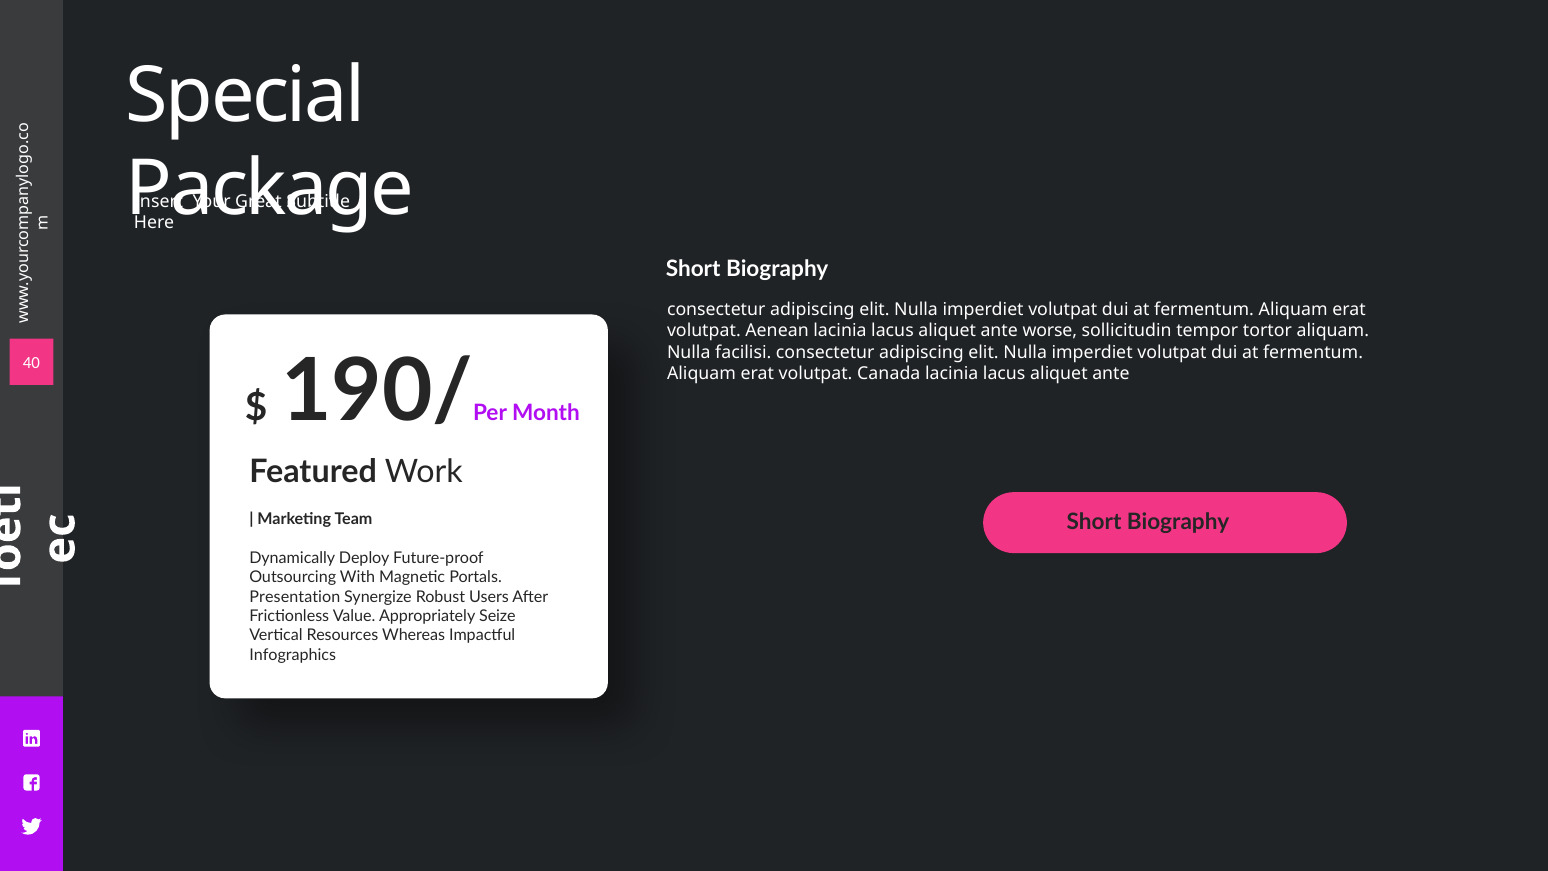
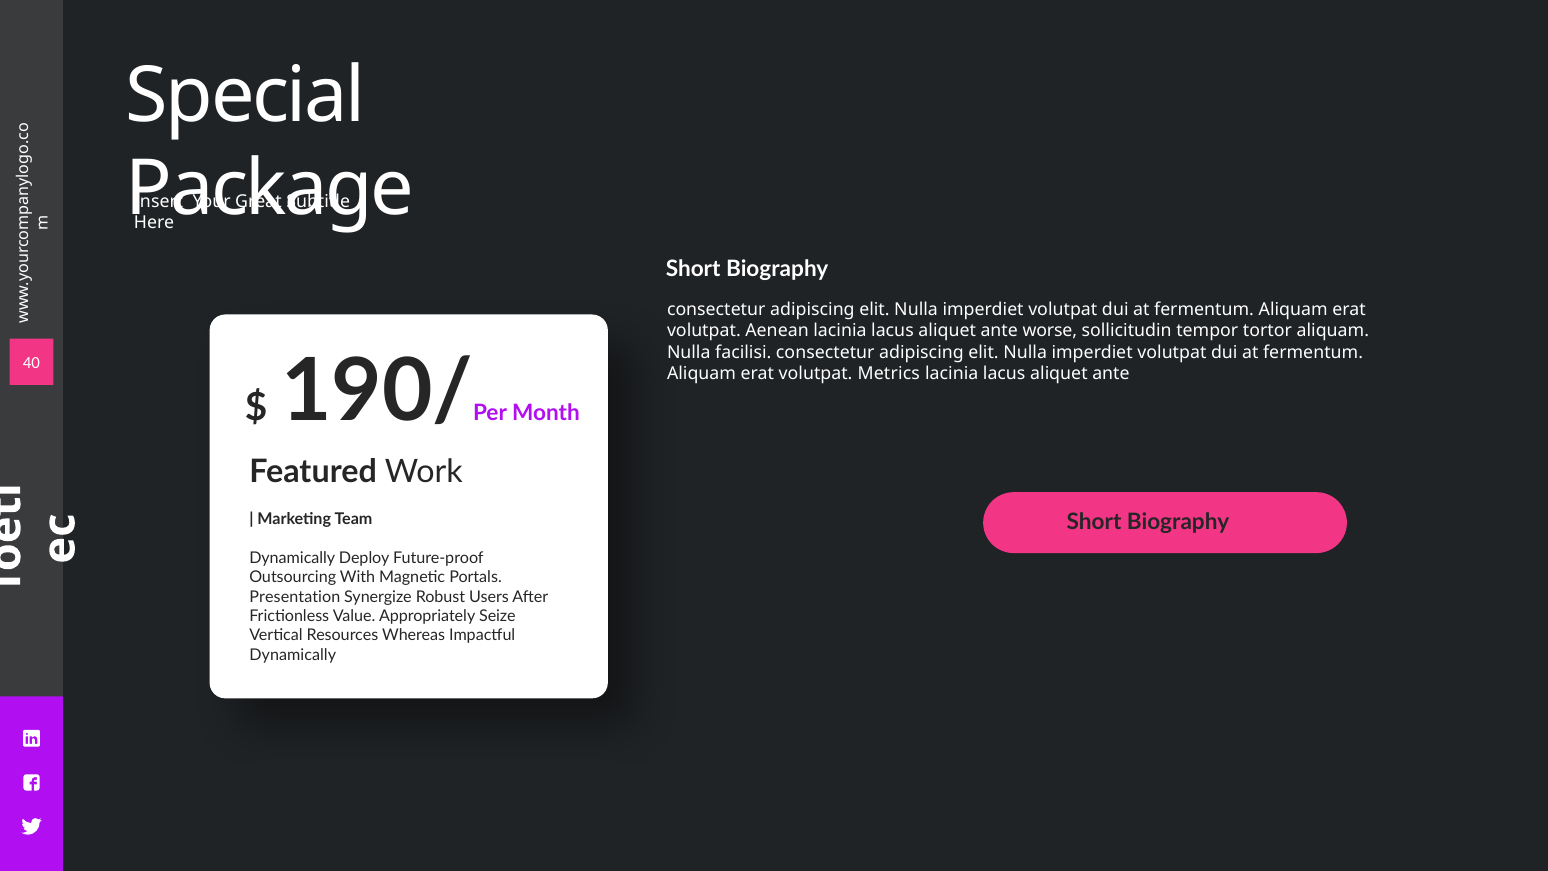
Canada: Canada -> Metrics (889, 374)
Infographics: Infographics -> Dynamically (293, 655)
